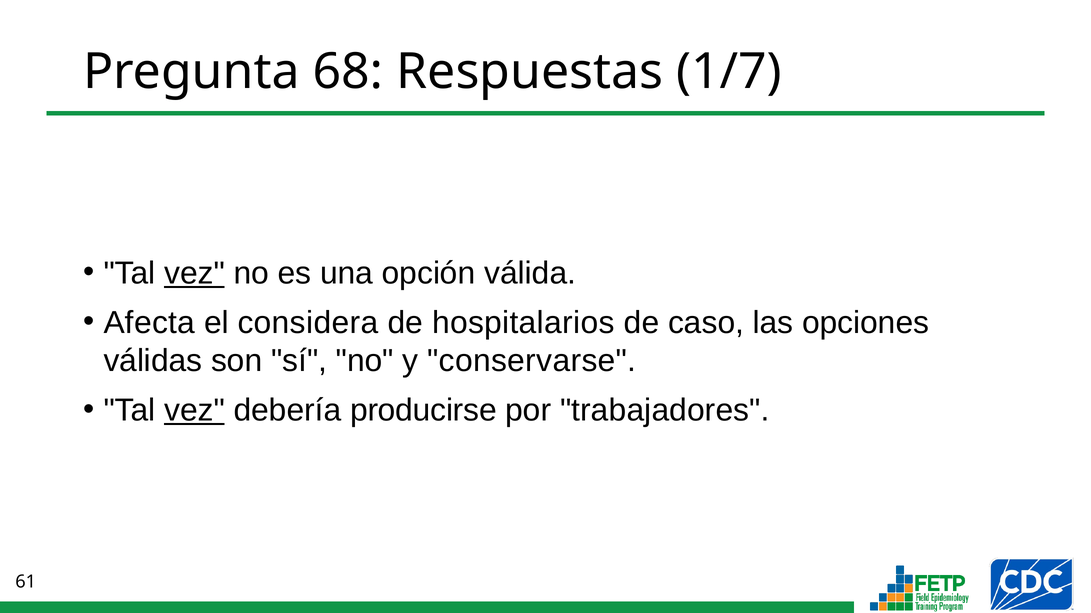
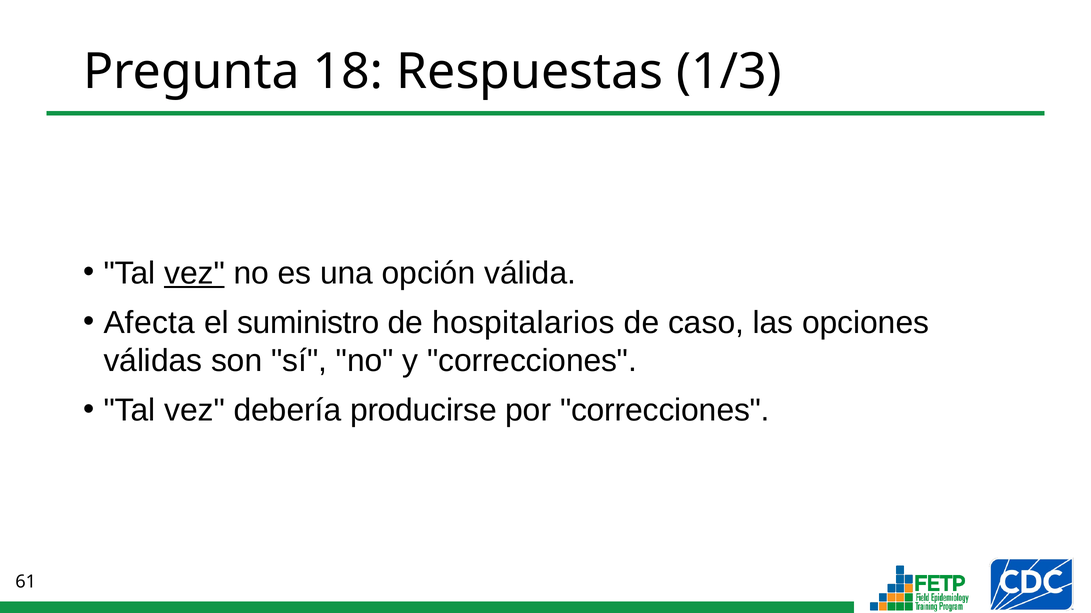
68: 68 -> 18 (348, 72)
1/7: 1/7 -> 1/3 (729, 72)
considera: considera -> suministro (308, 323)
y conservarse: conservarse -> correcciones (532, 361)
vez underline: present -> none (194, 411)
por trabajadores: trabajadores -> correcciones (665, 411)
